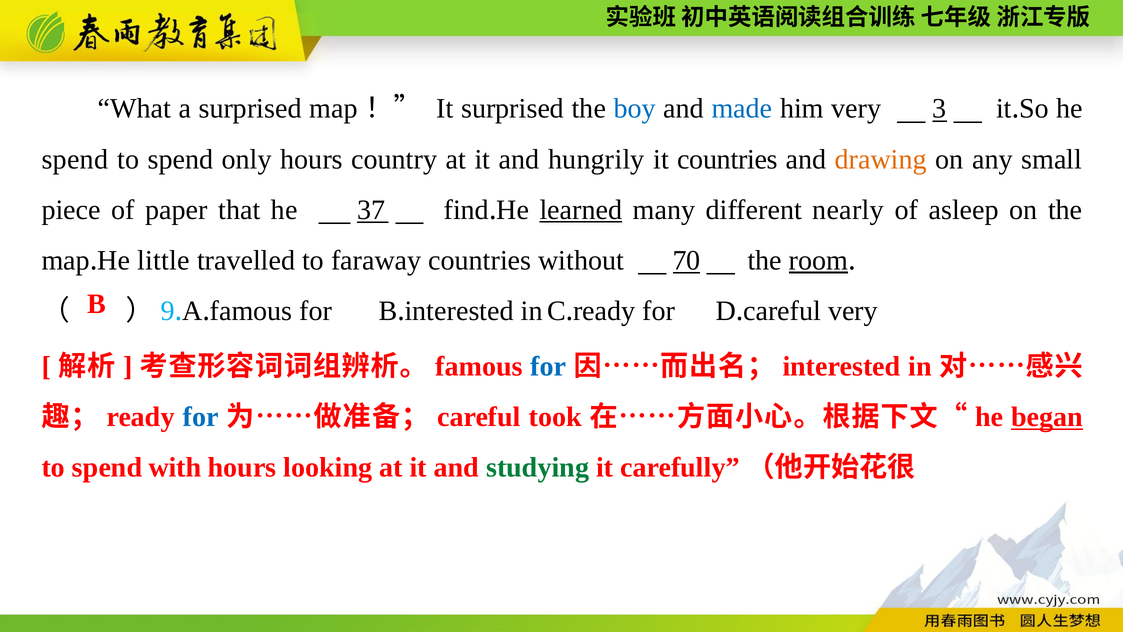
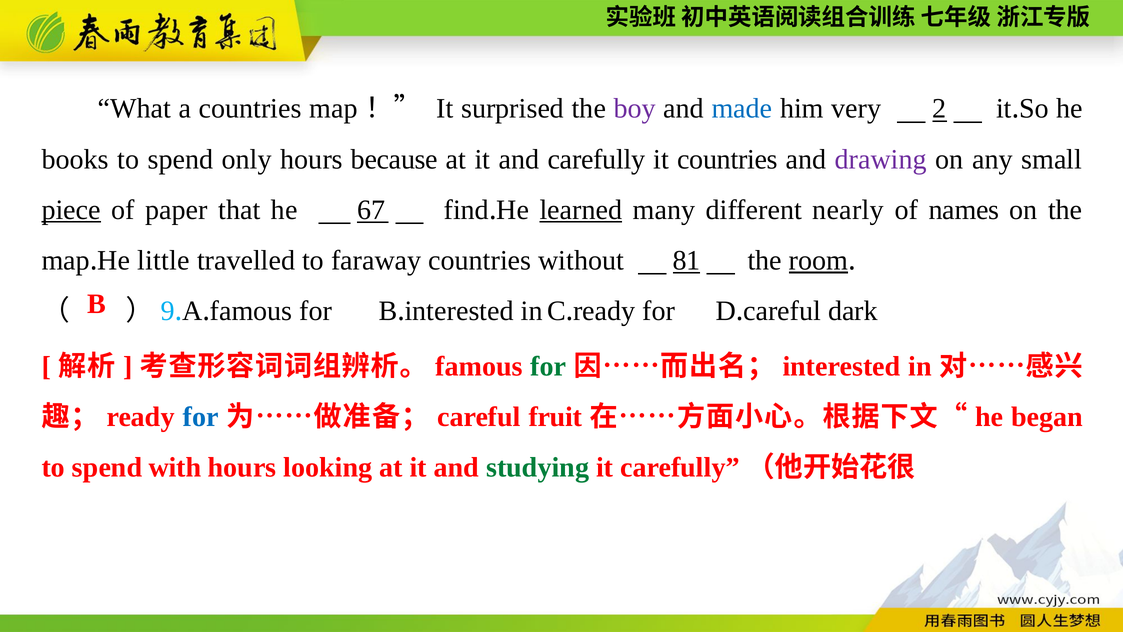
a surprised: surprised -> countries (250, 109)
boy colour: blue -> purple (635, 109)
3: 3 -> 2 (939, 109)
spend: spend -> books (75, 159)
country: country -> because (394, 159)
and hungrily: hungrily -> carefully (597, 159)
drawing colour: orange -> purple (881, 159)
piece underline: none -> present (71, 210)
37: 37 -> 67 (371, 210)
asleep: asleep -> names (964, 210)
70: 70 -> 81 (687, 260)
very: very -> dark (853, 311)
for colour: blue -> green (548, 366)
took: took -> fruit (555, 417)
began underline: present -> none (1047, 417)
